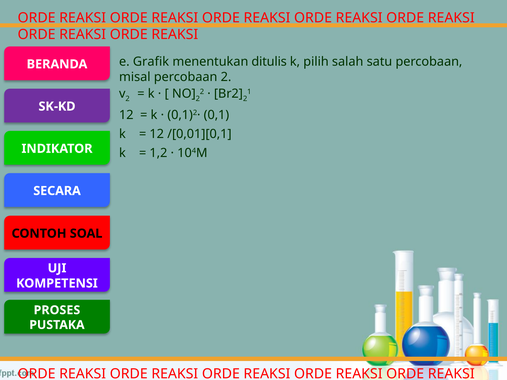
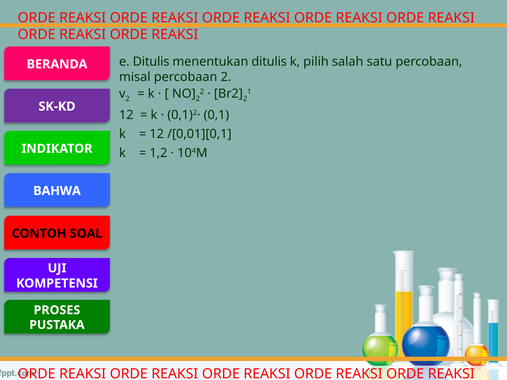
e Grafik: Grafik -> Ditulis (151, 62)
SECARA: SECARA -> BAHWA (57, 191)
